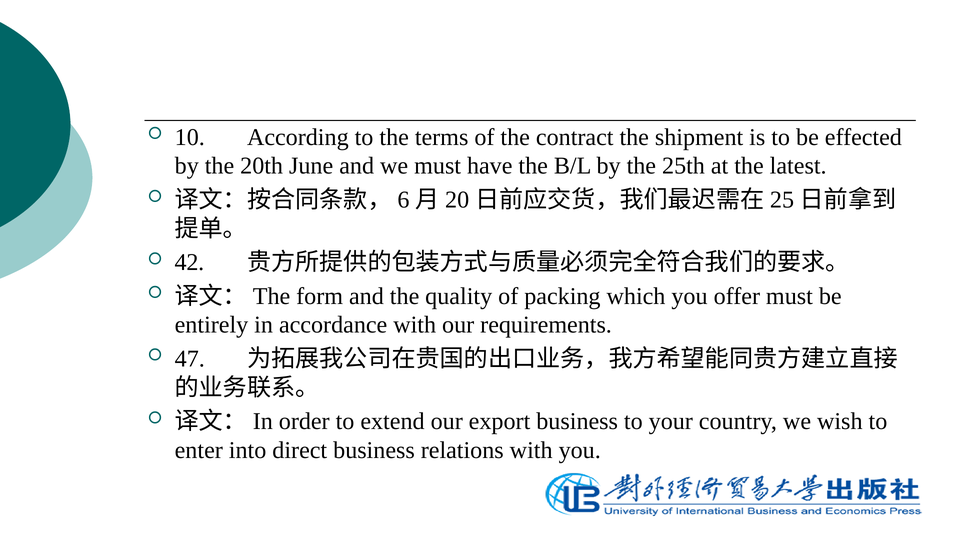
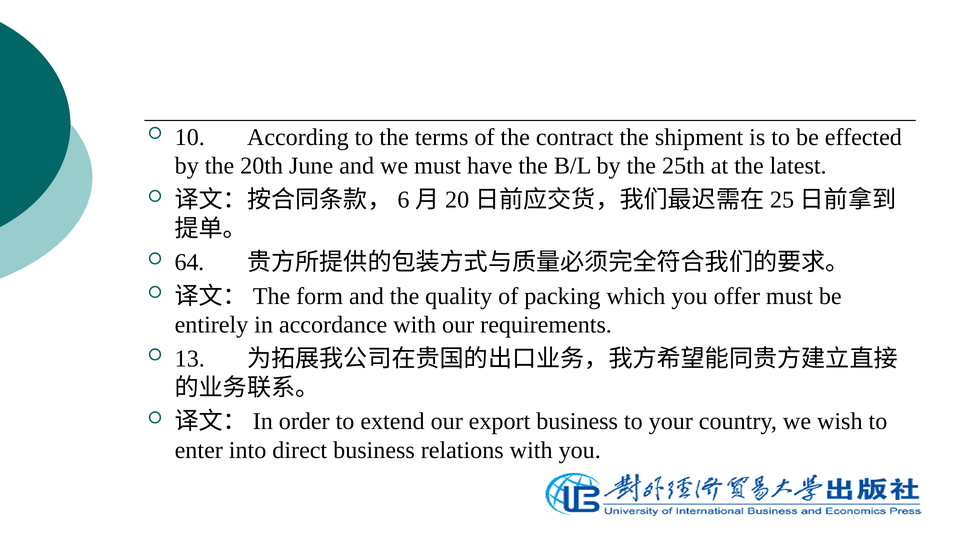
42: 42 -> 64 (189, 262)
47: 47 -> 13 (190, 359)
